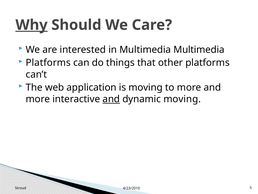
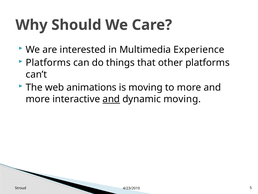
Why underline: present -> none (32, 25)
Multimedia Multimedia: Multimedia -> Experience (199, 50)
application: application -> animations (92, 87)
